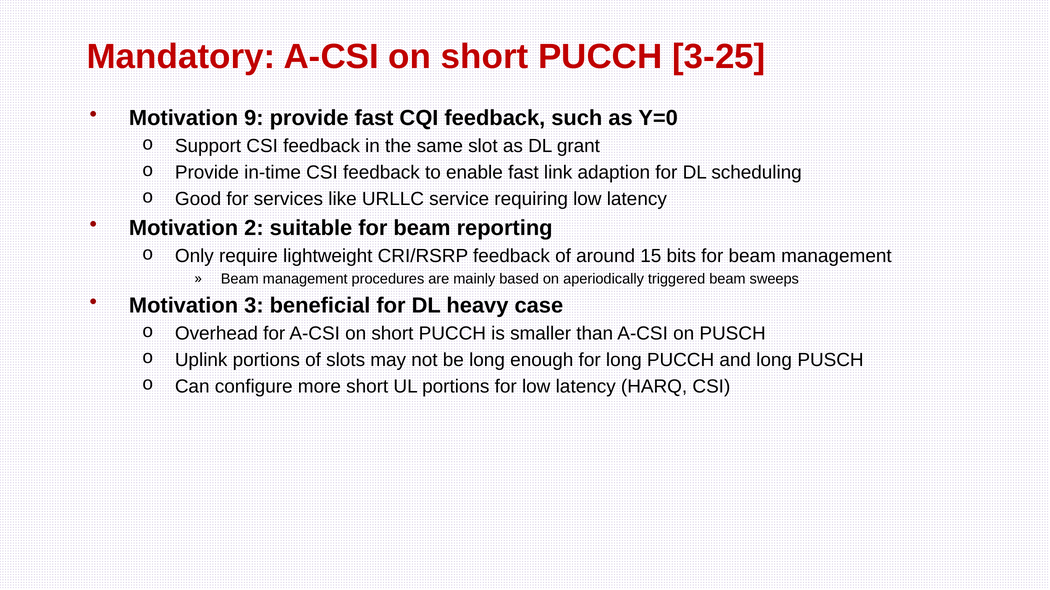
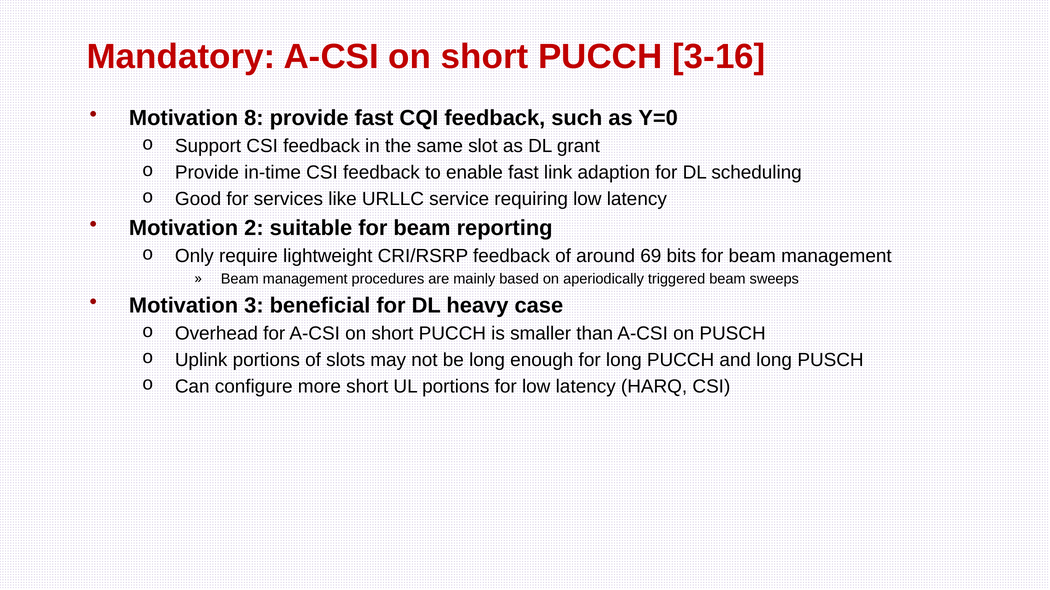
3-25: 3-25 -> 3-16 (719, 57)
9: 9 -> 8 (254, 118)
15: 15 -> 69 (651, 256)
